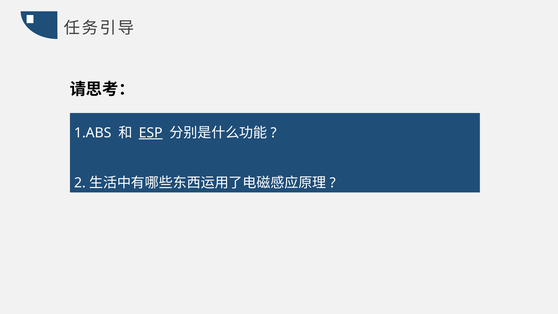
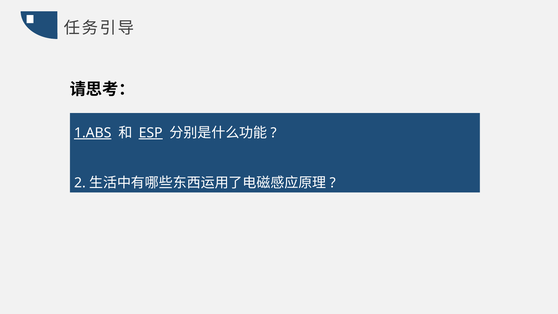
1.ABS underline: none -> present (93, 133)
